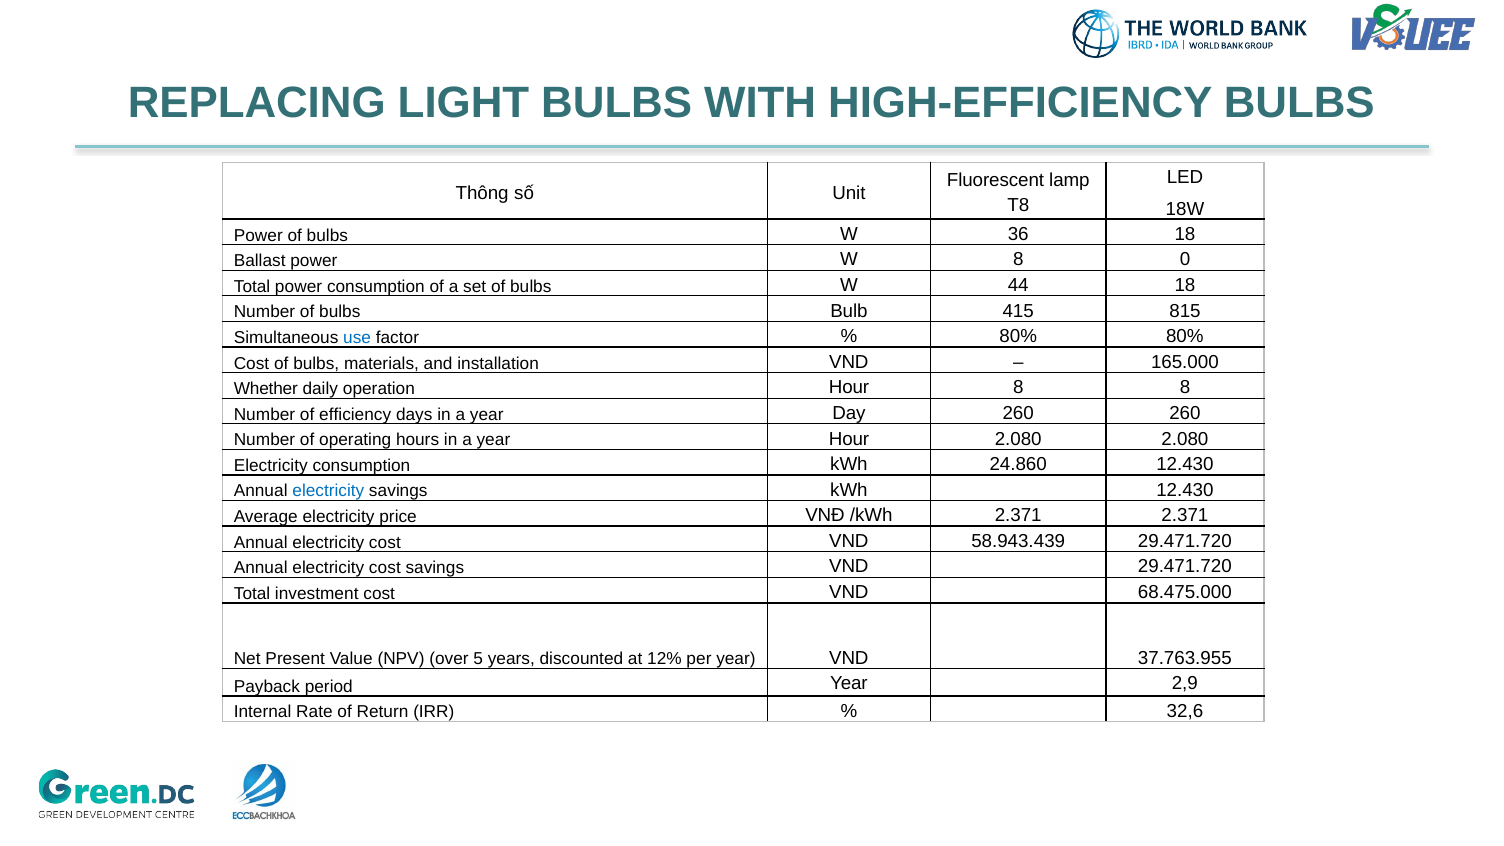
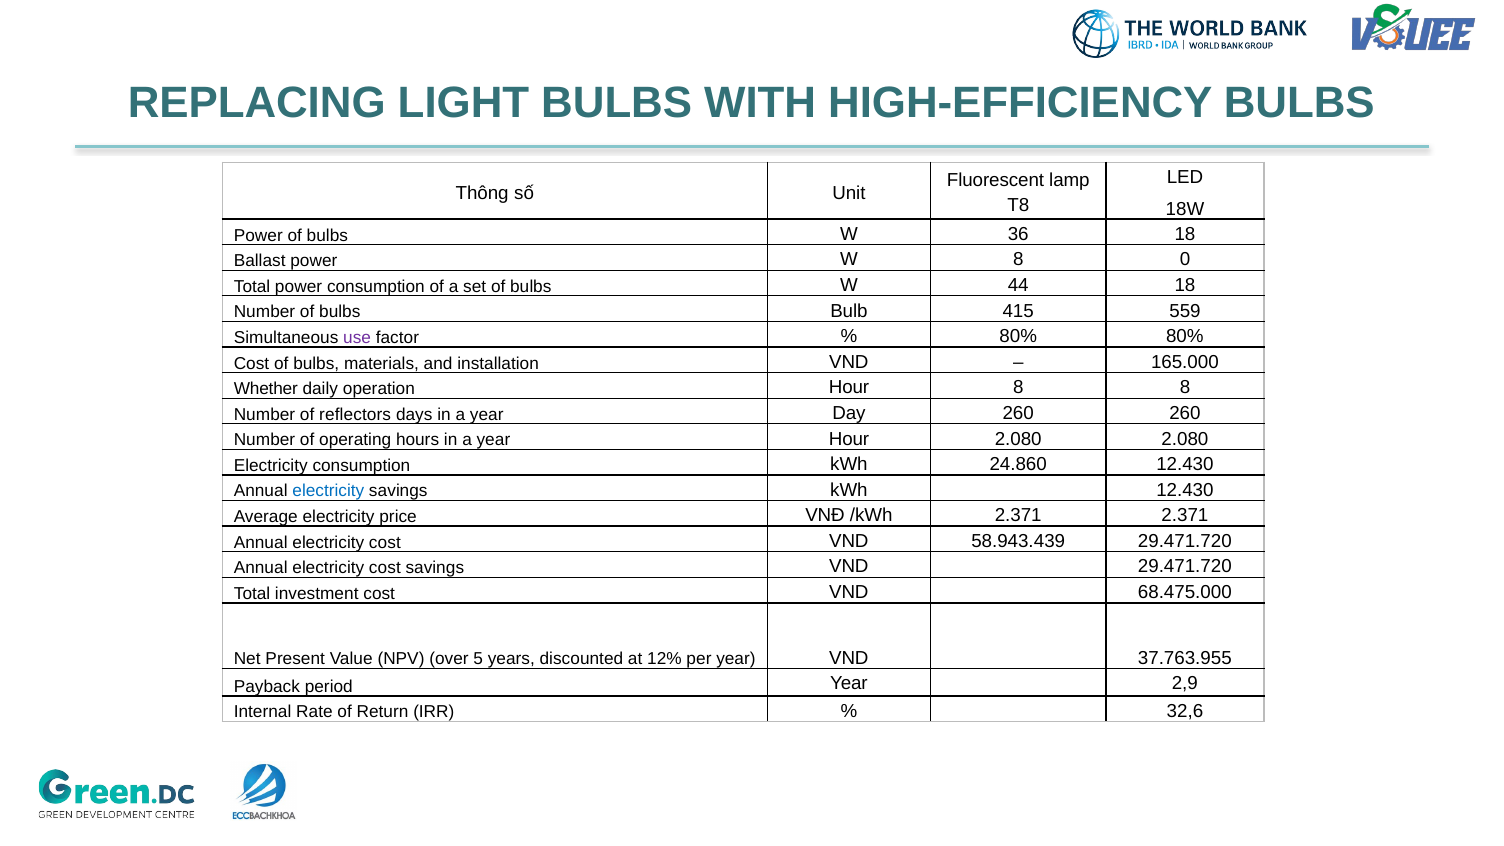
815: 815 -> 559 (1185, 311)
use colour: blue -> purple (357, 338)
efficiency: efficiency -> reflectors (355, 415)
